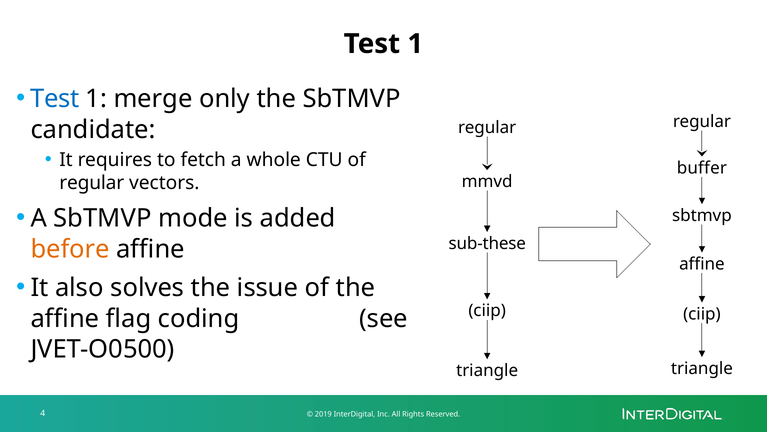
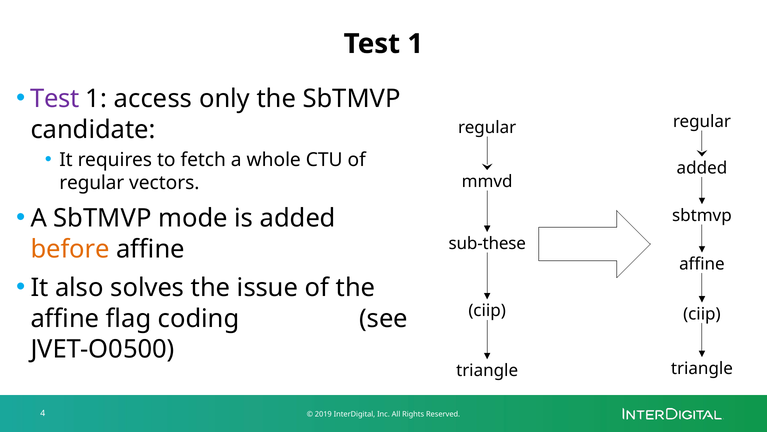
Test colour: blue -> purple (55, 99)
merge: merge -> access (153, 99)
buffer: buffer -> added (702, 168)
